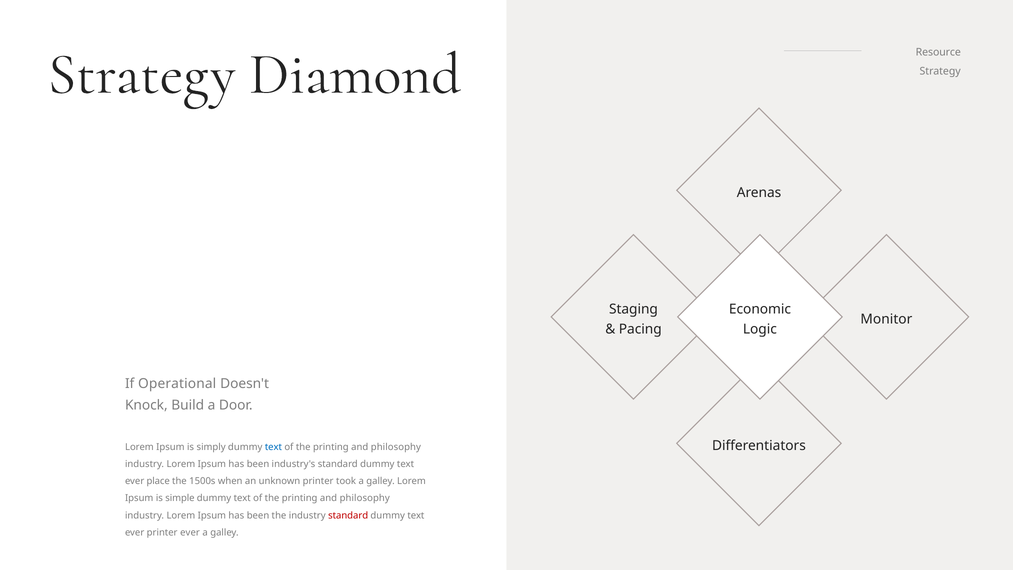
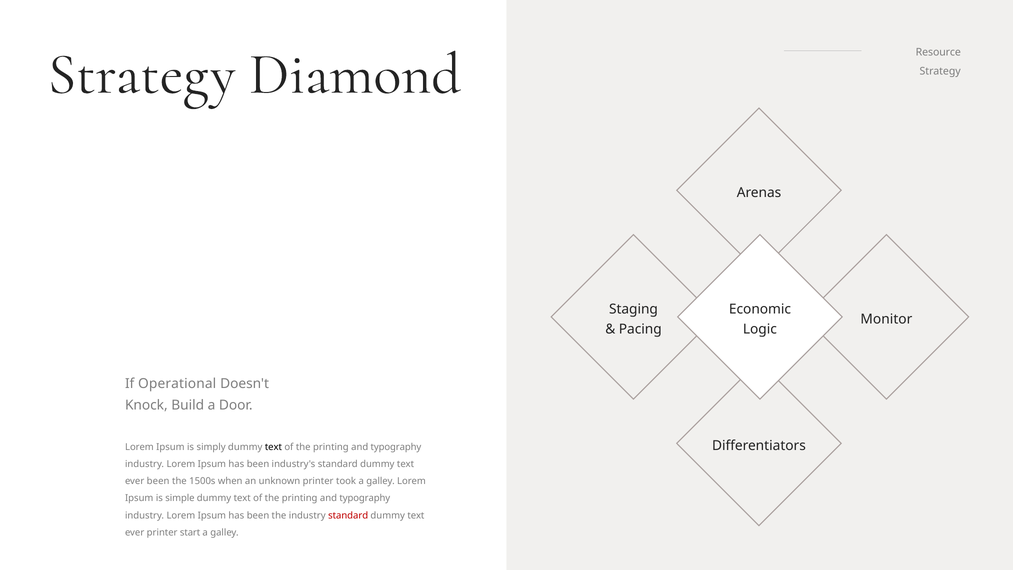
text colour: blue -> black (273, 447)
philosophy: philosophy -> typography (396, 447)
ever place: place -> been (158, 481)
philosophy: philosophy -> typography (365, 498)
printer ever: ever -> start (190, 532)
